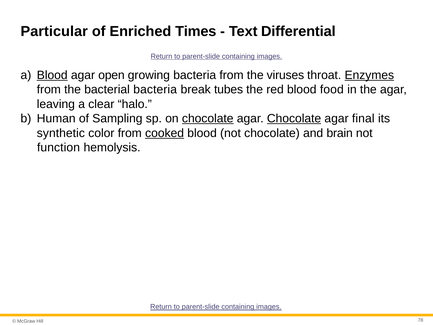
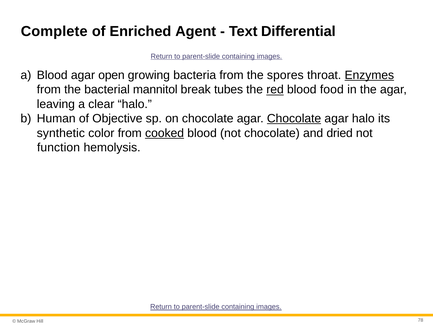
Particular: Particular -> Complete (54, 32)
Times: Times -> Agent (196, 32)
Blood underline: present -> none (52, 75)
viruses: viruses -> spores (285, 75)
bacterial bacteria: bacteria -> mannitol (155, 90)
red underline: none -> present (275, 90)
Sampling: Sampling -> Objective (117, 118)
chocolate underline: present -> none (208, 118)
agar final: final -> halo (363, 118)
brain: brain -> dried (340, 133)
